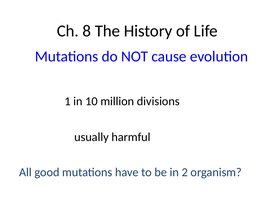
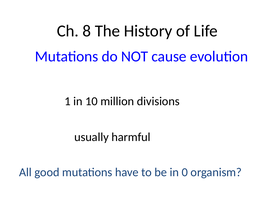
2: 2 -> 0 (185, 172)
